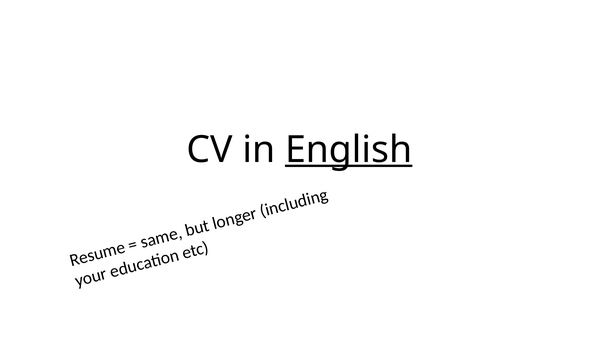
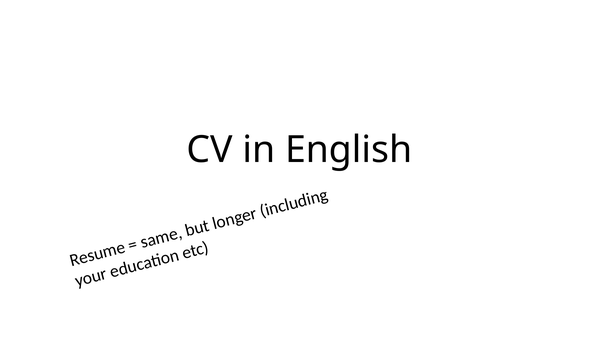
English underline: present -> none (349, 150)
